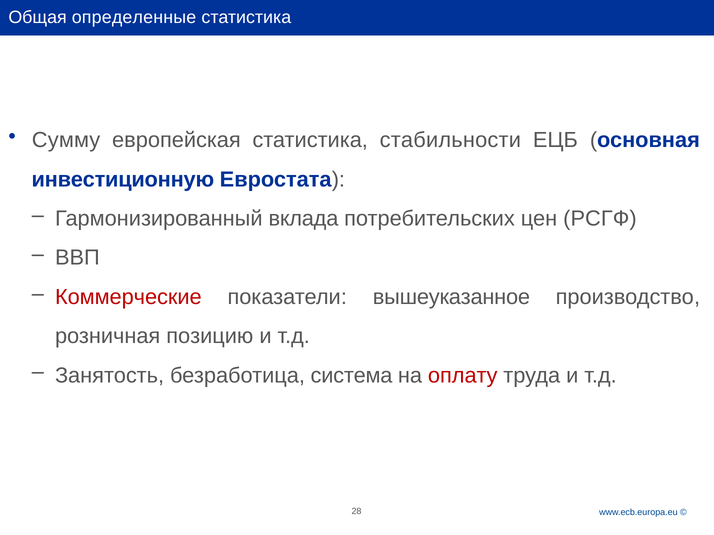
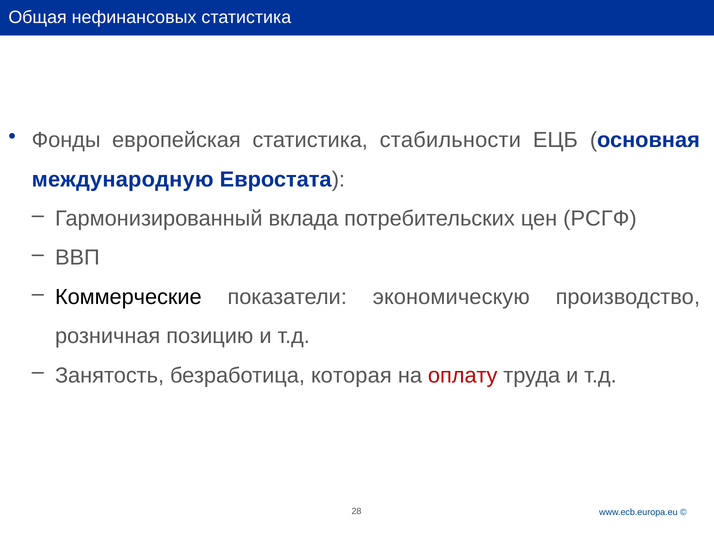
определенные: определенные -> нефинансовых (134, 17)
Сумму: Сумму -> Фонды (66, 140)
инвестиционную: инвестиционную -> международную (123, 179)
Коммерческие colour: red -> black (128, 297)
вышеуказанное: вышеуказанное -> экономическую (451, 297)
система: система -> которая (351, 376)
